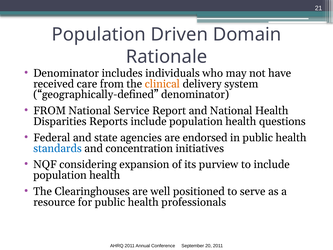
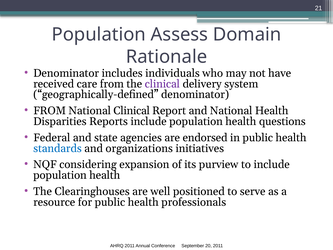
Driven: Driven -> Assess (179, 35)
clinical colour: orange -> purple (162, 84)
National Service: Service -> Clinical (132, 111)
concentration: concentration -> organizations (139, 148)
